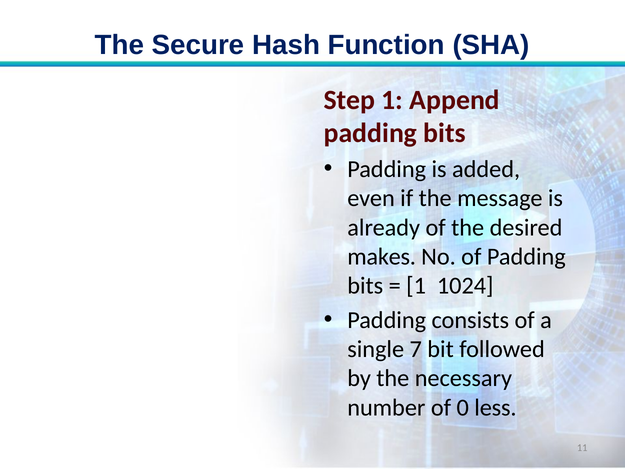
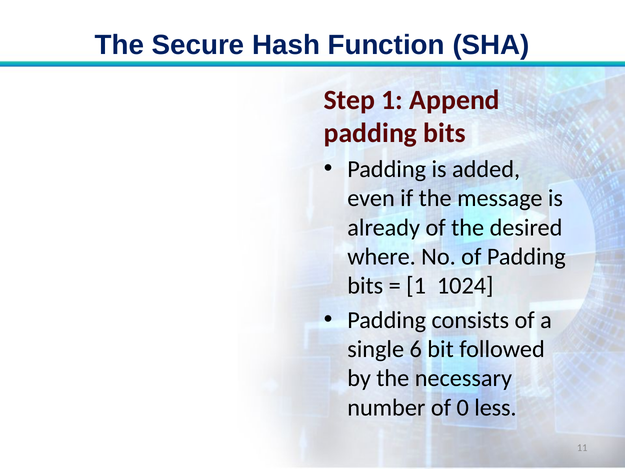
makes: makes -> where (382, 257)
7: 7 -> 6 (416, 349)
